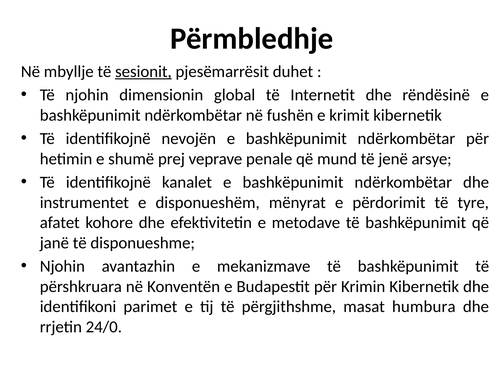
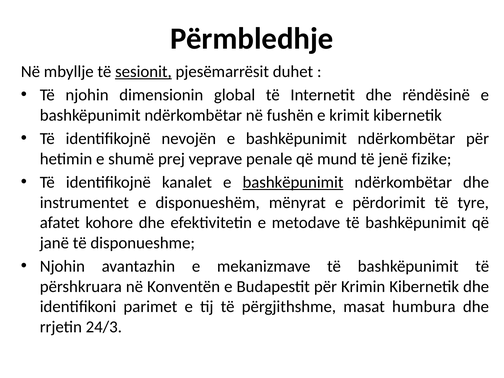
arsye: arsye -> fizike (432, 159)
bashkëpunimit underline: none -> present (293, 182)
24/0: 24/0 -> 24/3 (104, 327)
